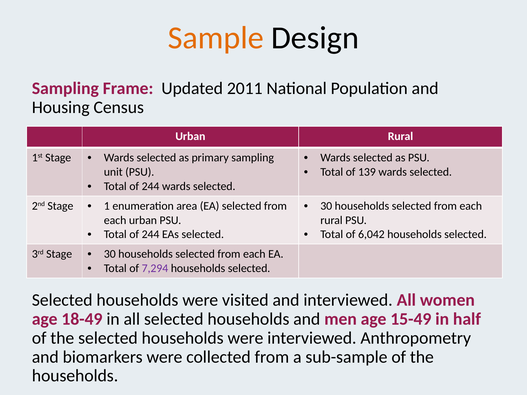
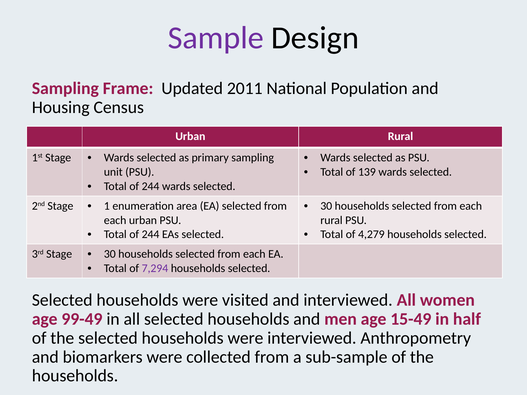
Sample colour: orange -> purple (216, 38)
6,042: 6,042 -> 4,279 (371, 235)
18-49: 18-49 -> 99-49 (82, 319)
